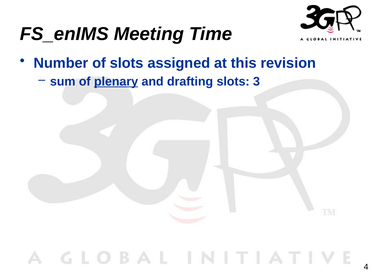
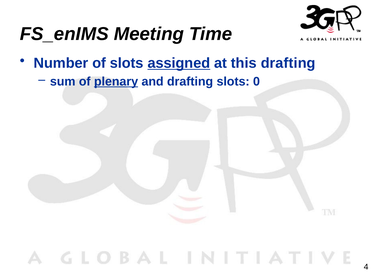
assigned underline: none -> present (179, 63)
this revision: revision -> drafting (288, 63)
3: 3 -> 0 (257, 82)
